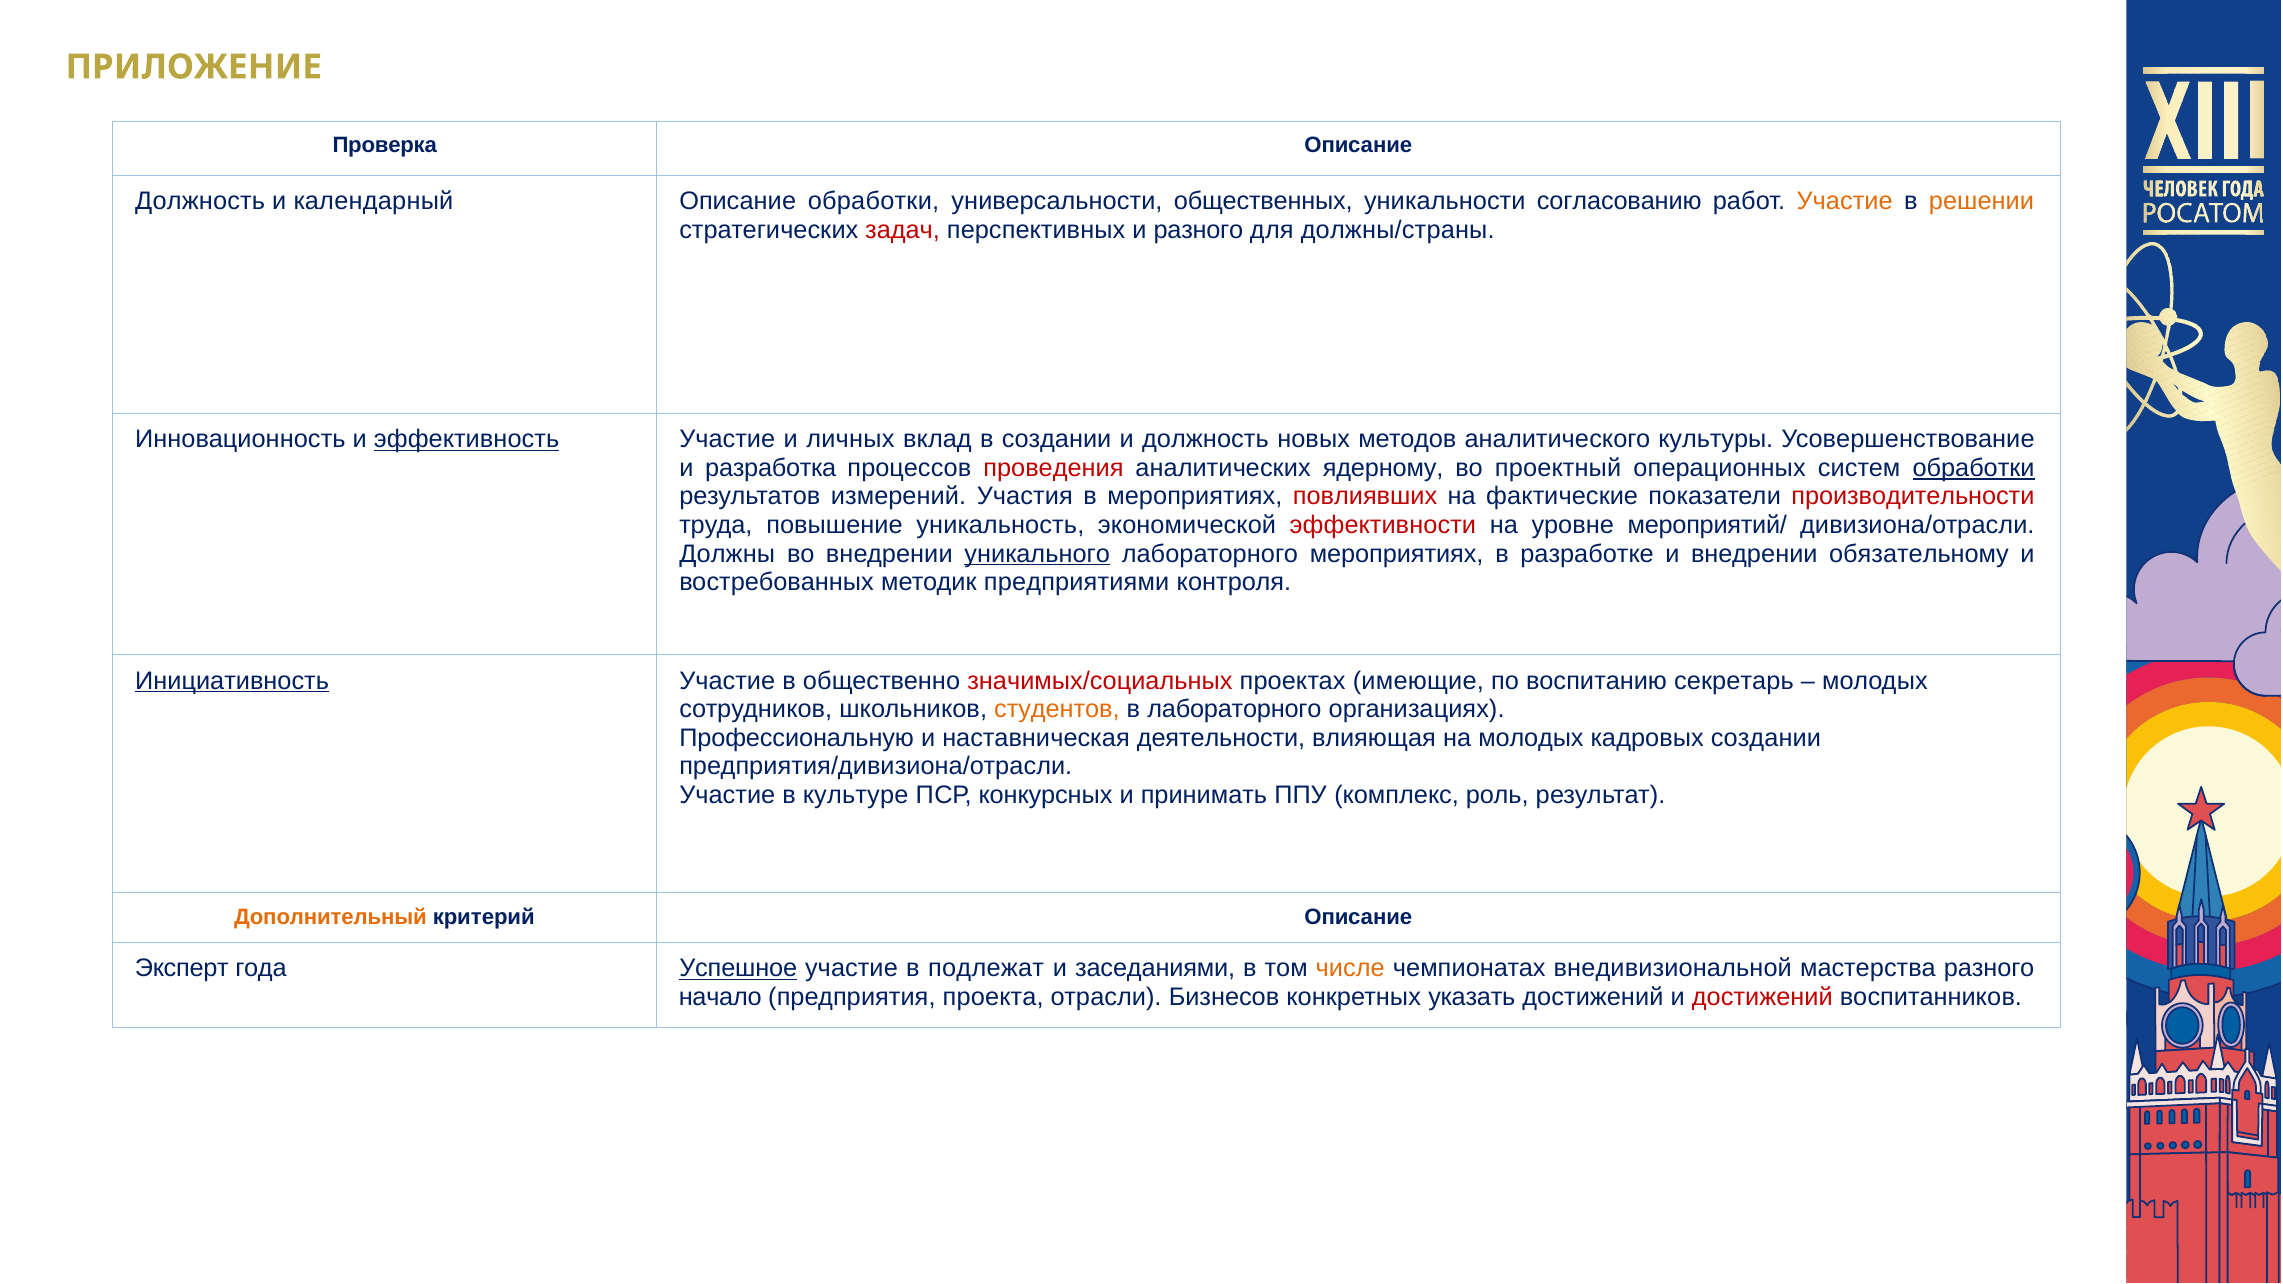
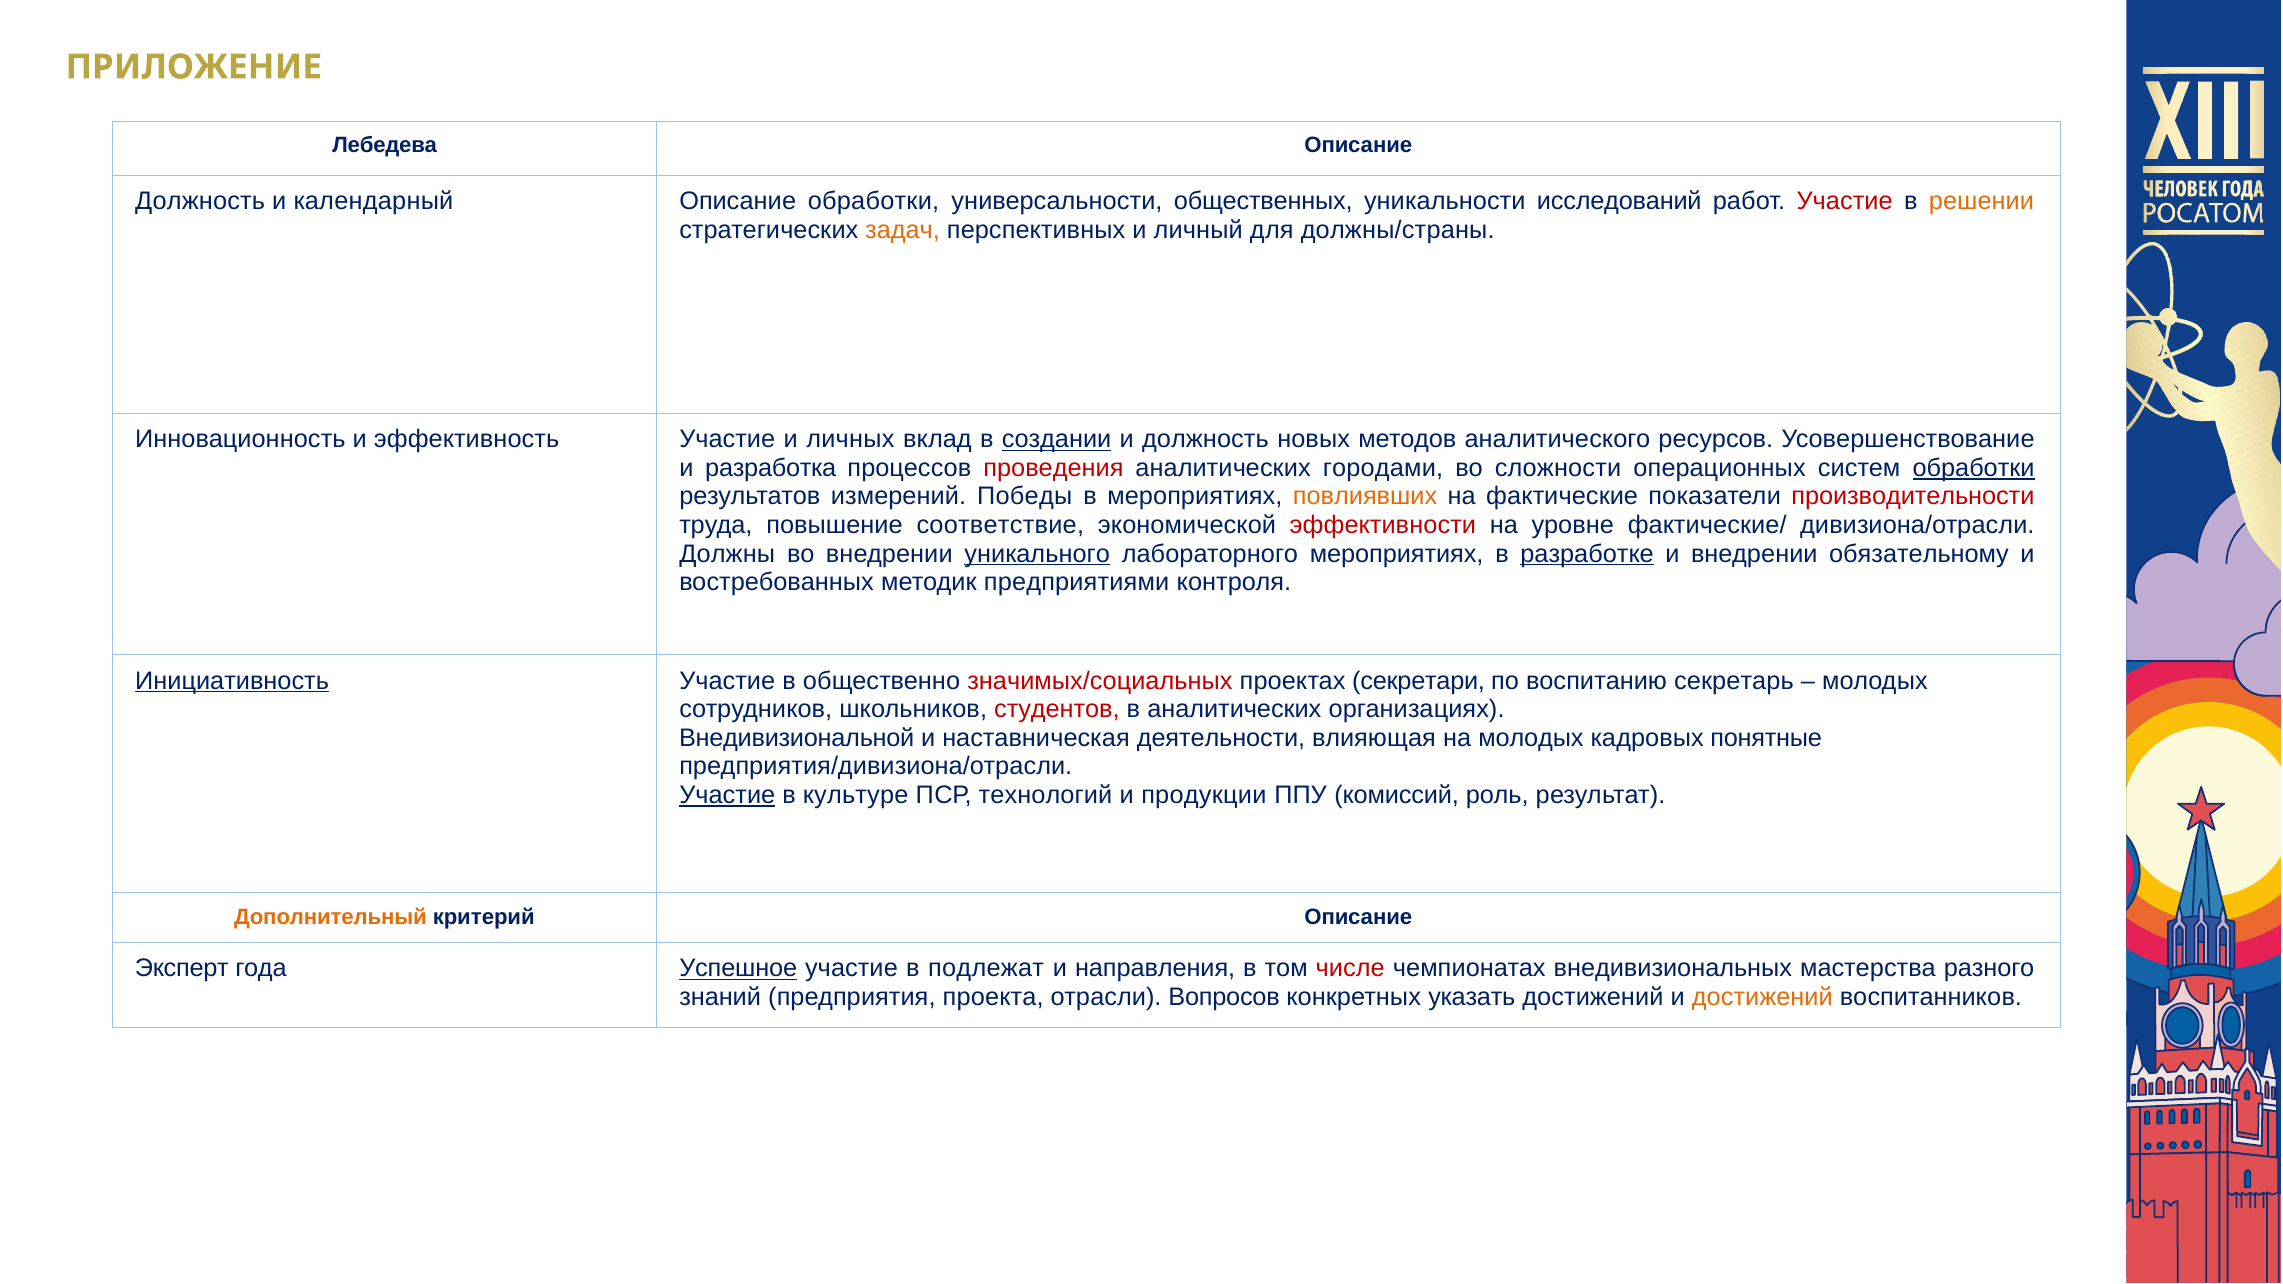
Проверка: Проверка -> Лебедева (385, 145)
согласованию: согласованию -> исследований (1619, 201)
Участие colour: orange -> red (1845, 201)
задач colour: red -> orange (903, 230)
и разного: разного -> личный (1198, 230)
эффективность underline: present -> none (467, 440)
создании underline: none -> present (1057, 440)
культуры: культуры -> ресурсов (1716, 440)
ядерному: ядерному -> городами (1383, 468)
проектный: проектный -> сложности (1558, 468)
Участия: Участия -> Победы (1025, 497)
повлиявших colour: red -> orange (1365, 497)
уникальность: уникальность -> соответствие (1000, 525)
мероприятий/: мероприятий/ -> фактические/ (1707, 525)
разработке underline: none -> present (1587, 554)
имеющие: имеющие -> секретари (1419, 681)
студентов colour: orange -> red (1057, 710)
в лабораторного: лабораторного -> аналитических (1234, 710)
Профессиональную: Профессиональную -> Внедивизиональной (797, 738)
кадровых создании: создании -> понятные (1766, 738)
Участие underline: none -> present (727, 795)
конкурсных: конкурсных -> технологий (1045, 795)
принимать: принимать -> продукции (1204, 795)
комплекс: комплекс -> комиссий (1397, 795)
заседаниями: заседаниями -> направления (1155, 969)
числе colour: orange -> red (1350, 969)
внедивизиональной: внедивизиональной -> внедивизиональных (1673, 969)
начало: начало -> знаний (720, 997)
Бизнесов: Бизнесов -> Вопросов (1224, 997)
достижений colour: red -> orange (1762, 997)
